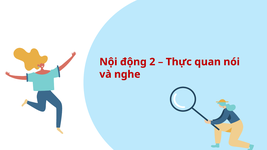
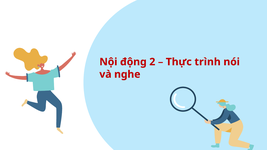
quan: quan -> trình (208, 62)
